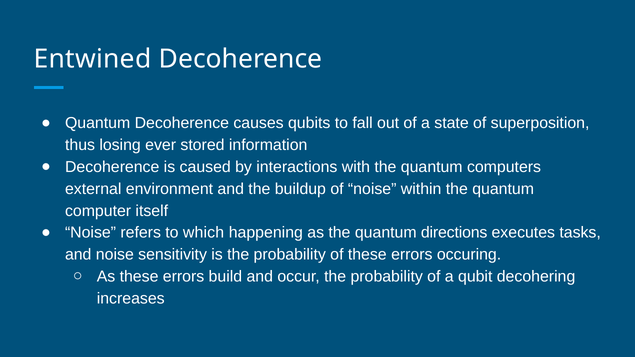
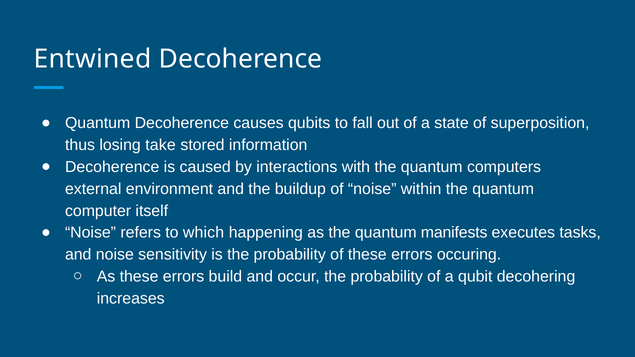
ever: ever -> take (161, 145)
directions: directions -> manifests (454, 233)
